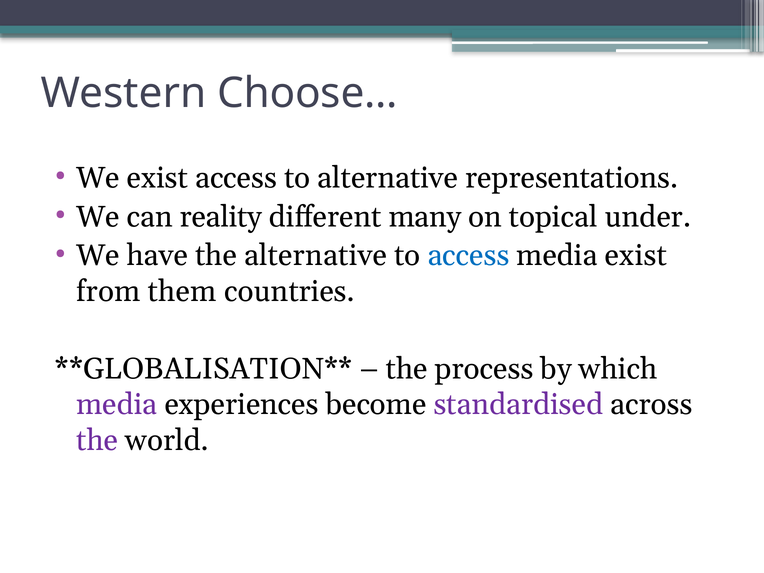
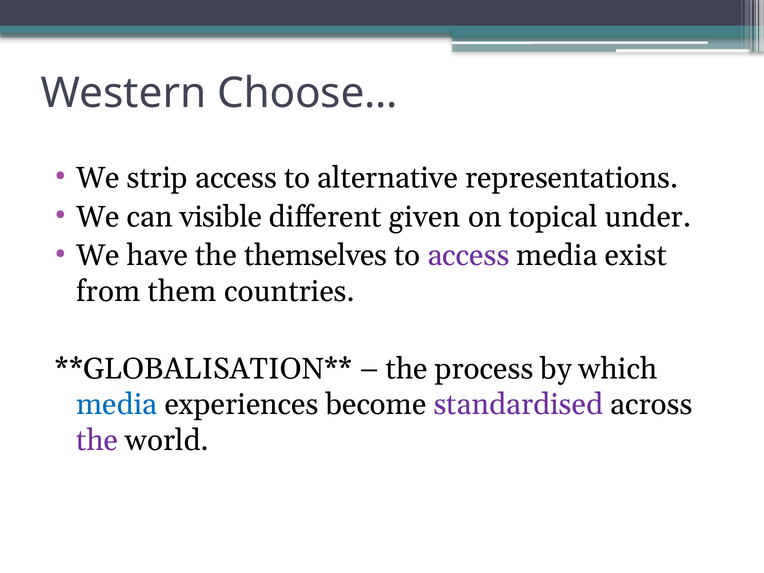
We exist: exist -> strip (157, 178)
reality: reality -> visible (221, 217)
many: many -> given (425, 217)
the alternative: alternative -> themselves (316, 256)
access colour: blue -> purple (468, 256)
media colour: purple -> blue (117, 405)
